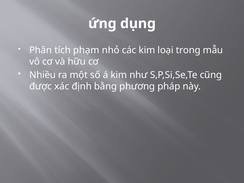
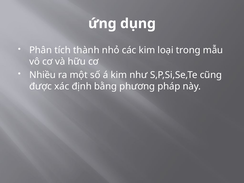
phạm: phạm -> thành (86, 50)
